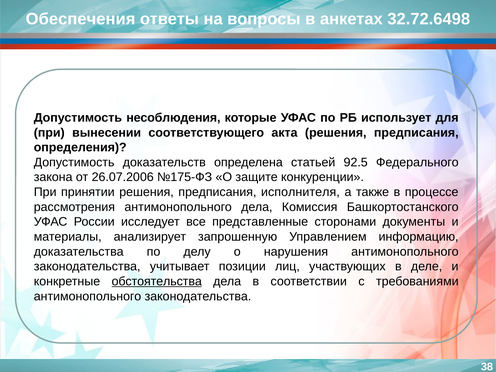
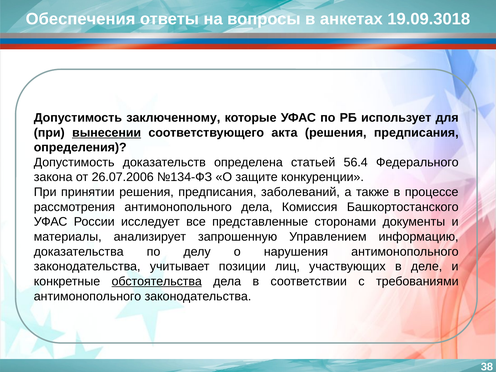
32.72.6498: 32.72.6498 -> 19.09.3018 (429, 19)
несоблюдения: несоблюдения -> заключенному (173, 118)
вынесении underline: none -> present (107, 133)
92.5: 92.5 -> 56.4 (356, 162)
№175-ФЗ: №175-ФЗ -> №134-ФЗ (185, 177)
исполнителя: исполнителя -> заболеваний (300, 192)
